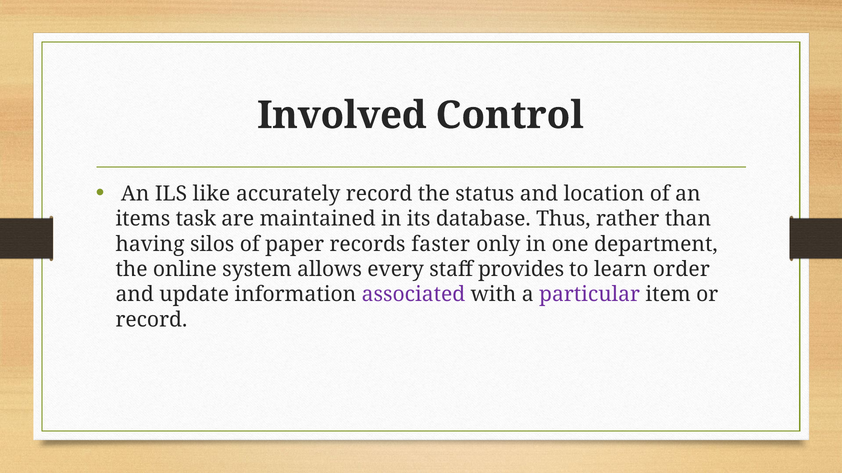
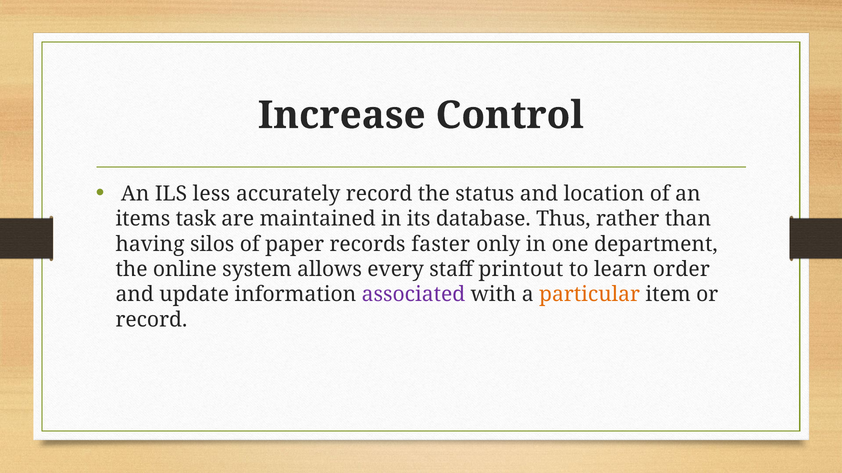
Involved: Involved -> Increase (342, 116)
like: like -> less (211, 194)
provides: provides -> printout (521, 270)
particular colour: purple -> orange (590, 295)
